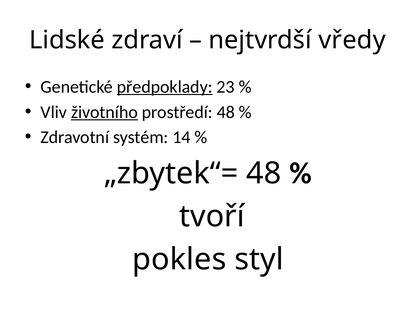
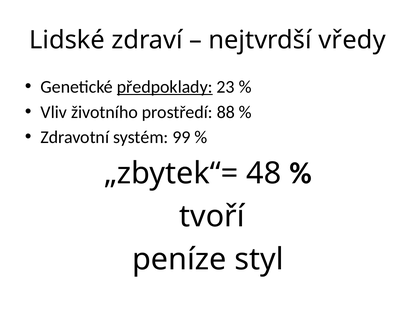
životního underline: present -> none (104, 112)
prostředí 48: 48 -> 88 (226, 112)
14: 14 -> 99 (182, 137)
pokles: pokles -> peníze (179, 260)
